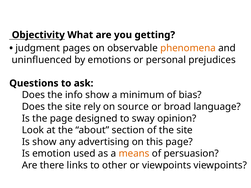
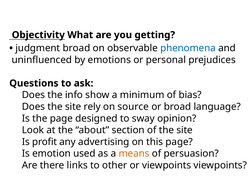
judgment pages: pages -> broad (76, 48)
phenomena colour: orange -> blue (188, 48)
Is show: show -> profit (45, 142)
